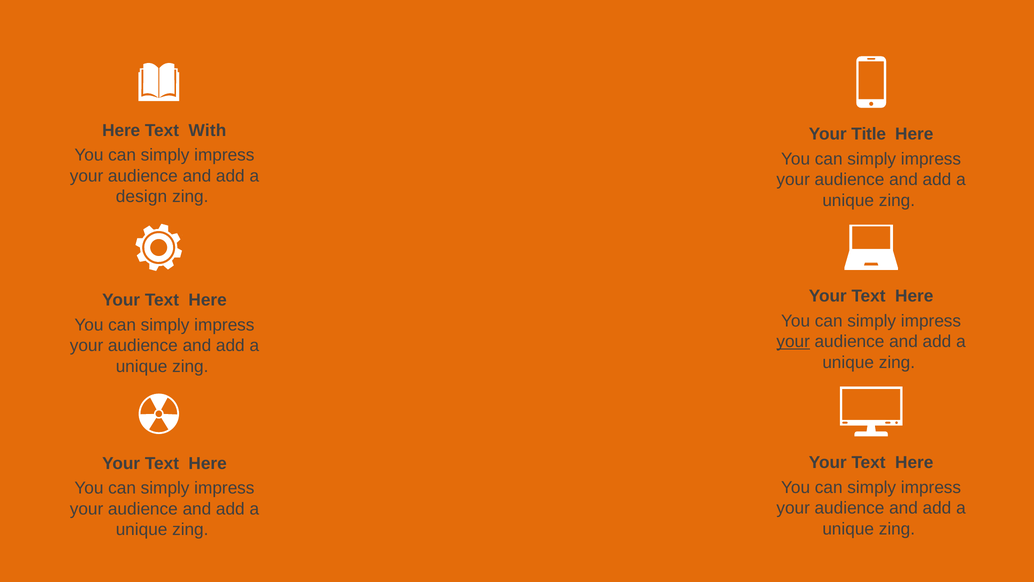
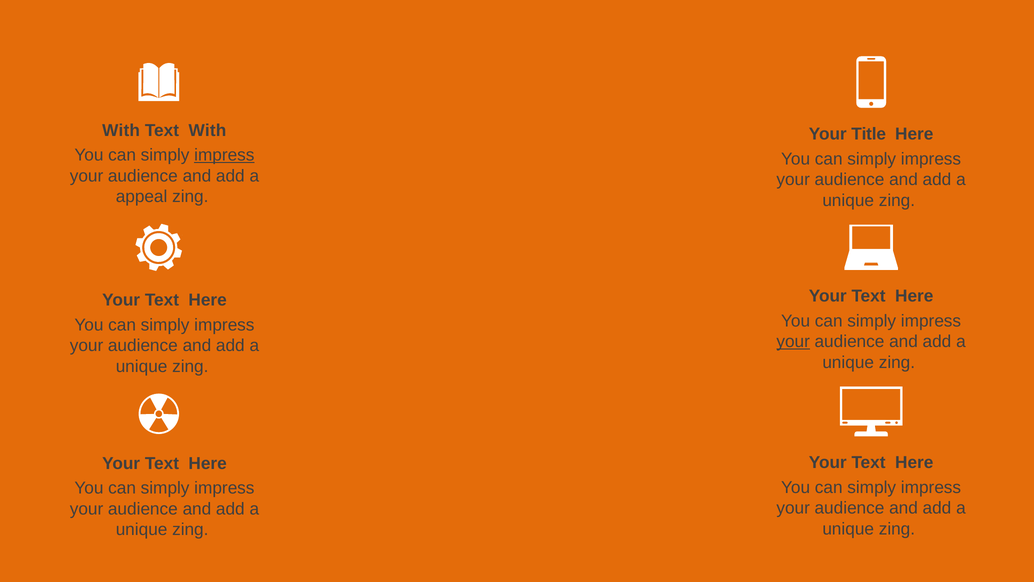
Here: Here -> With (121, 130)
impress underline: none -> present (224, 155)
design: design -> appeal (142, 197)
